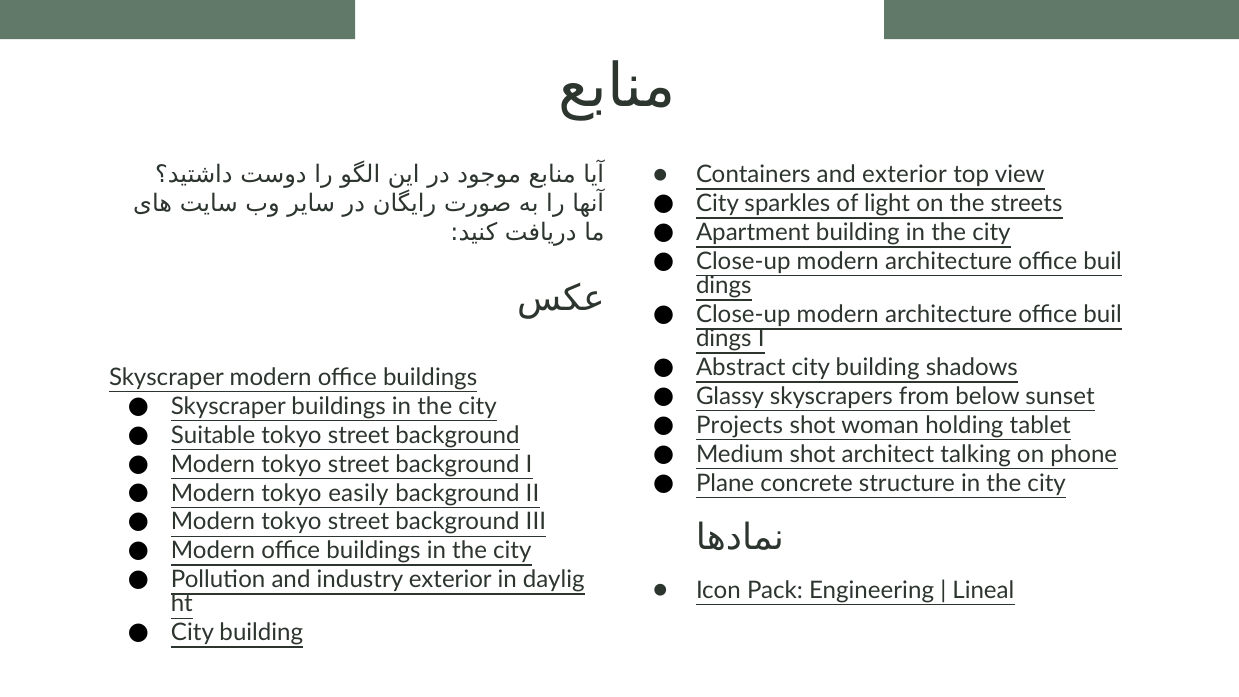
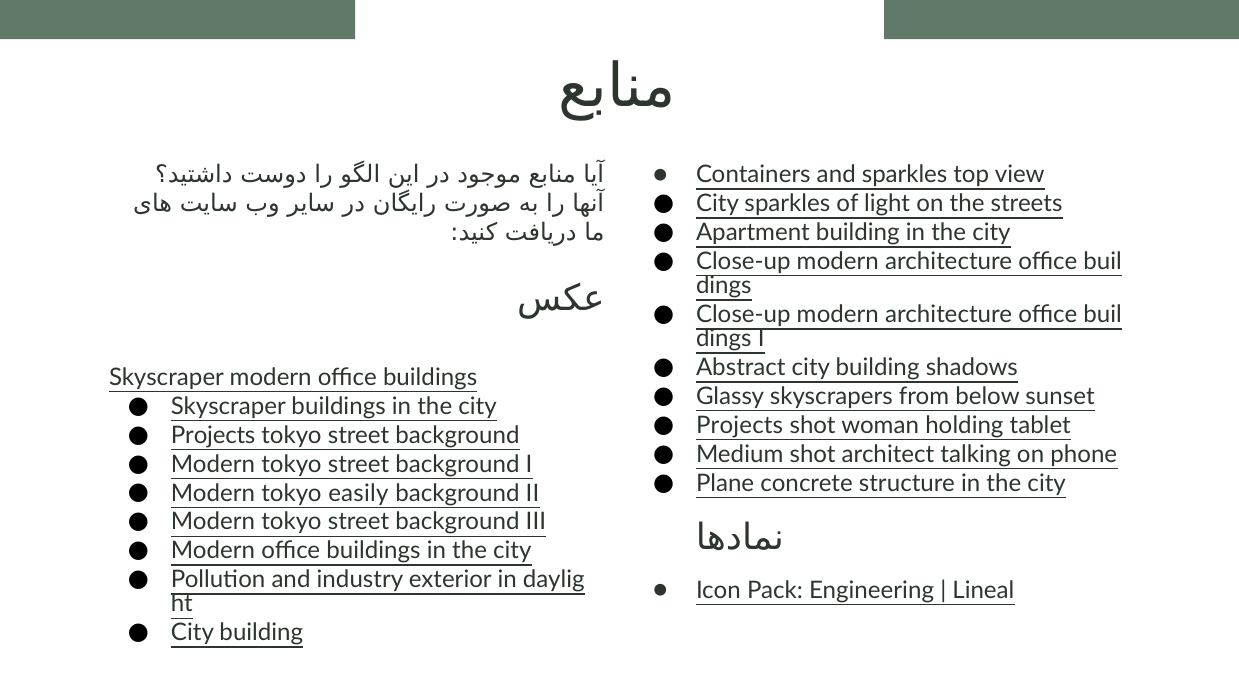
and exterior: exterior -> sparkles (905, 175)
Suitable: Suitable -> Projects (213, 435)
